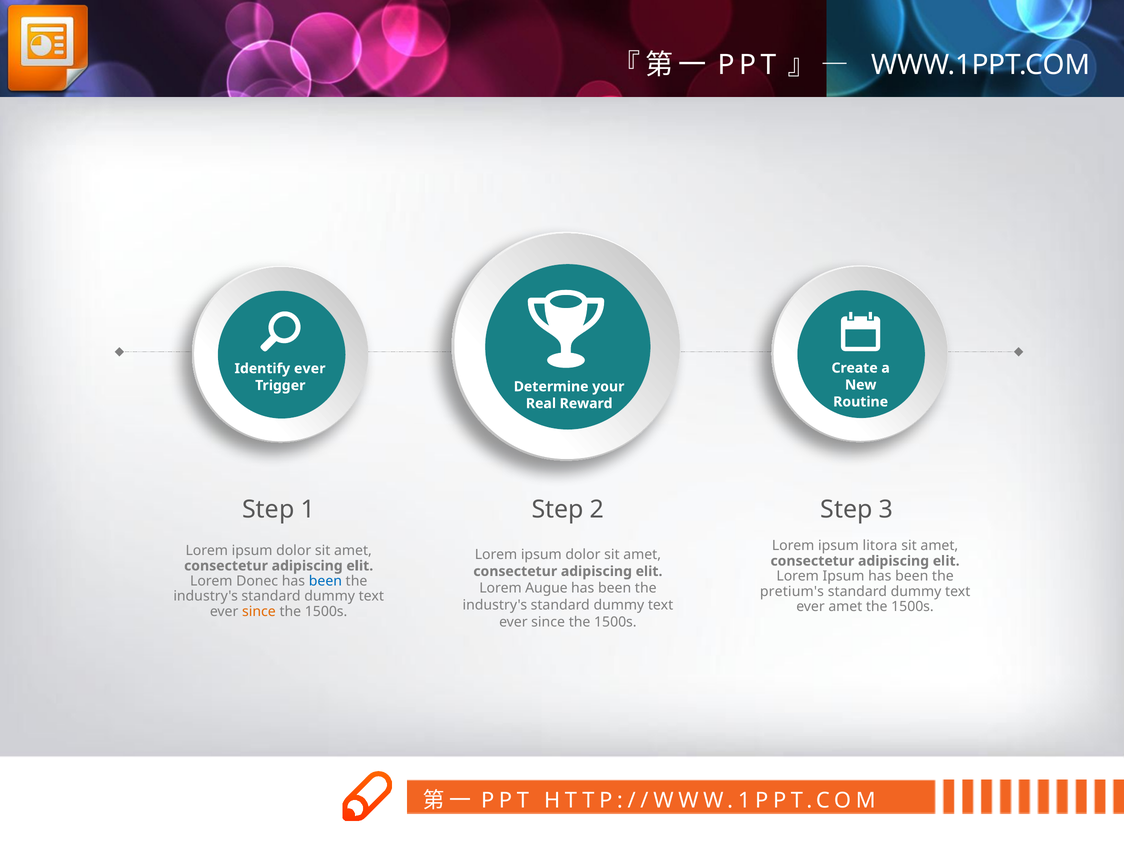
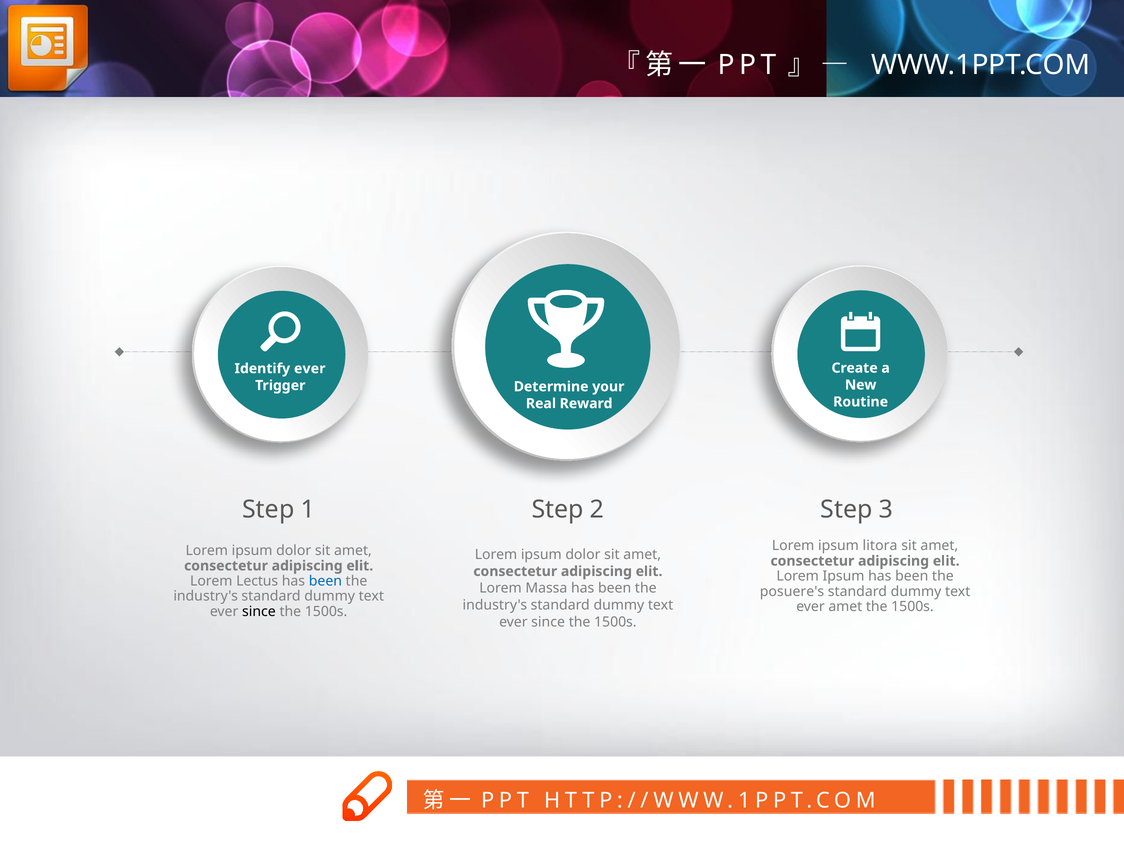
Donec: Donec -> Lectus (257, 581)
Augue: Augue -> Massa (546, 588)
pretium's: pretium's -> posuere's (792, 591)
since colour: orange -> black (259, 611)
